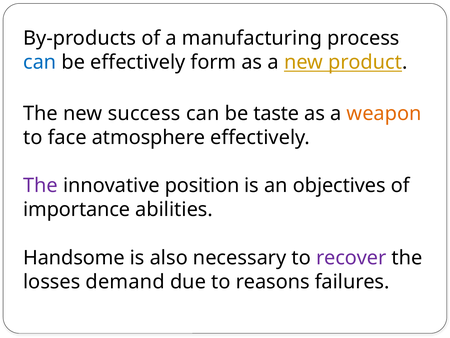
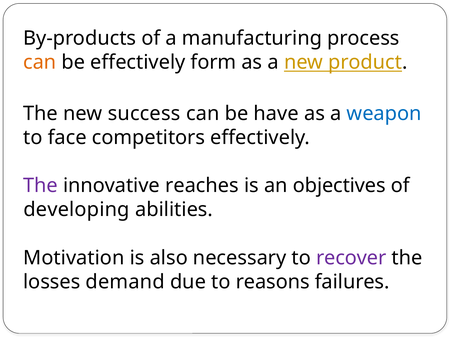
can colour: blue -> orange (40, 62)
taste: taste -> have (276, 113)
weapon colour: orange -> blue (384, 113)
atmosphere: atmosphere -> competitors (148, 137)
position: position -> reaches (202, 185)
importance: importance -> developing (77, 209)
Handsome: Handsome -> Motivation (74, 257)
